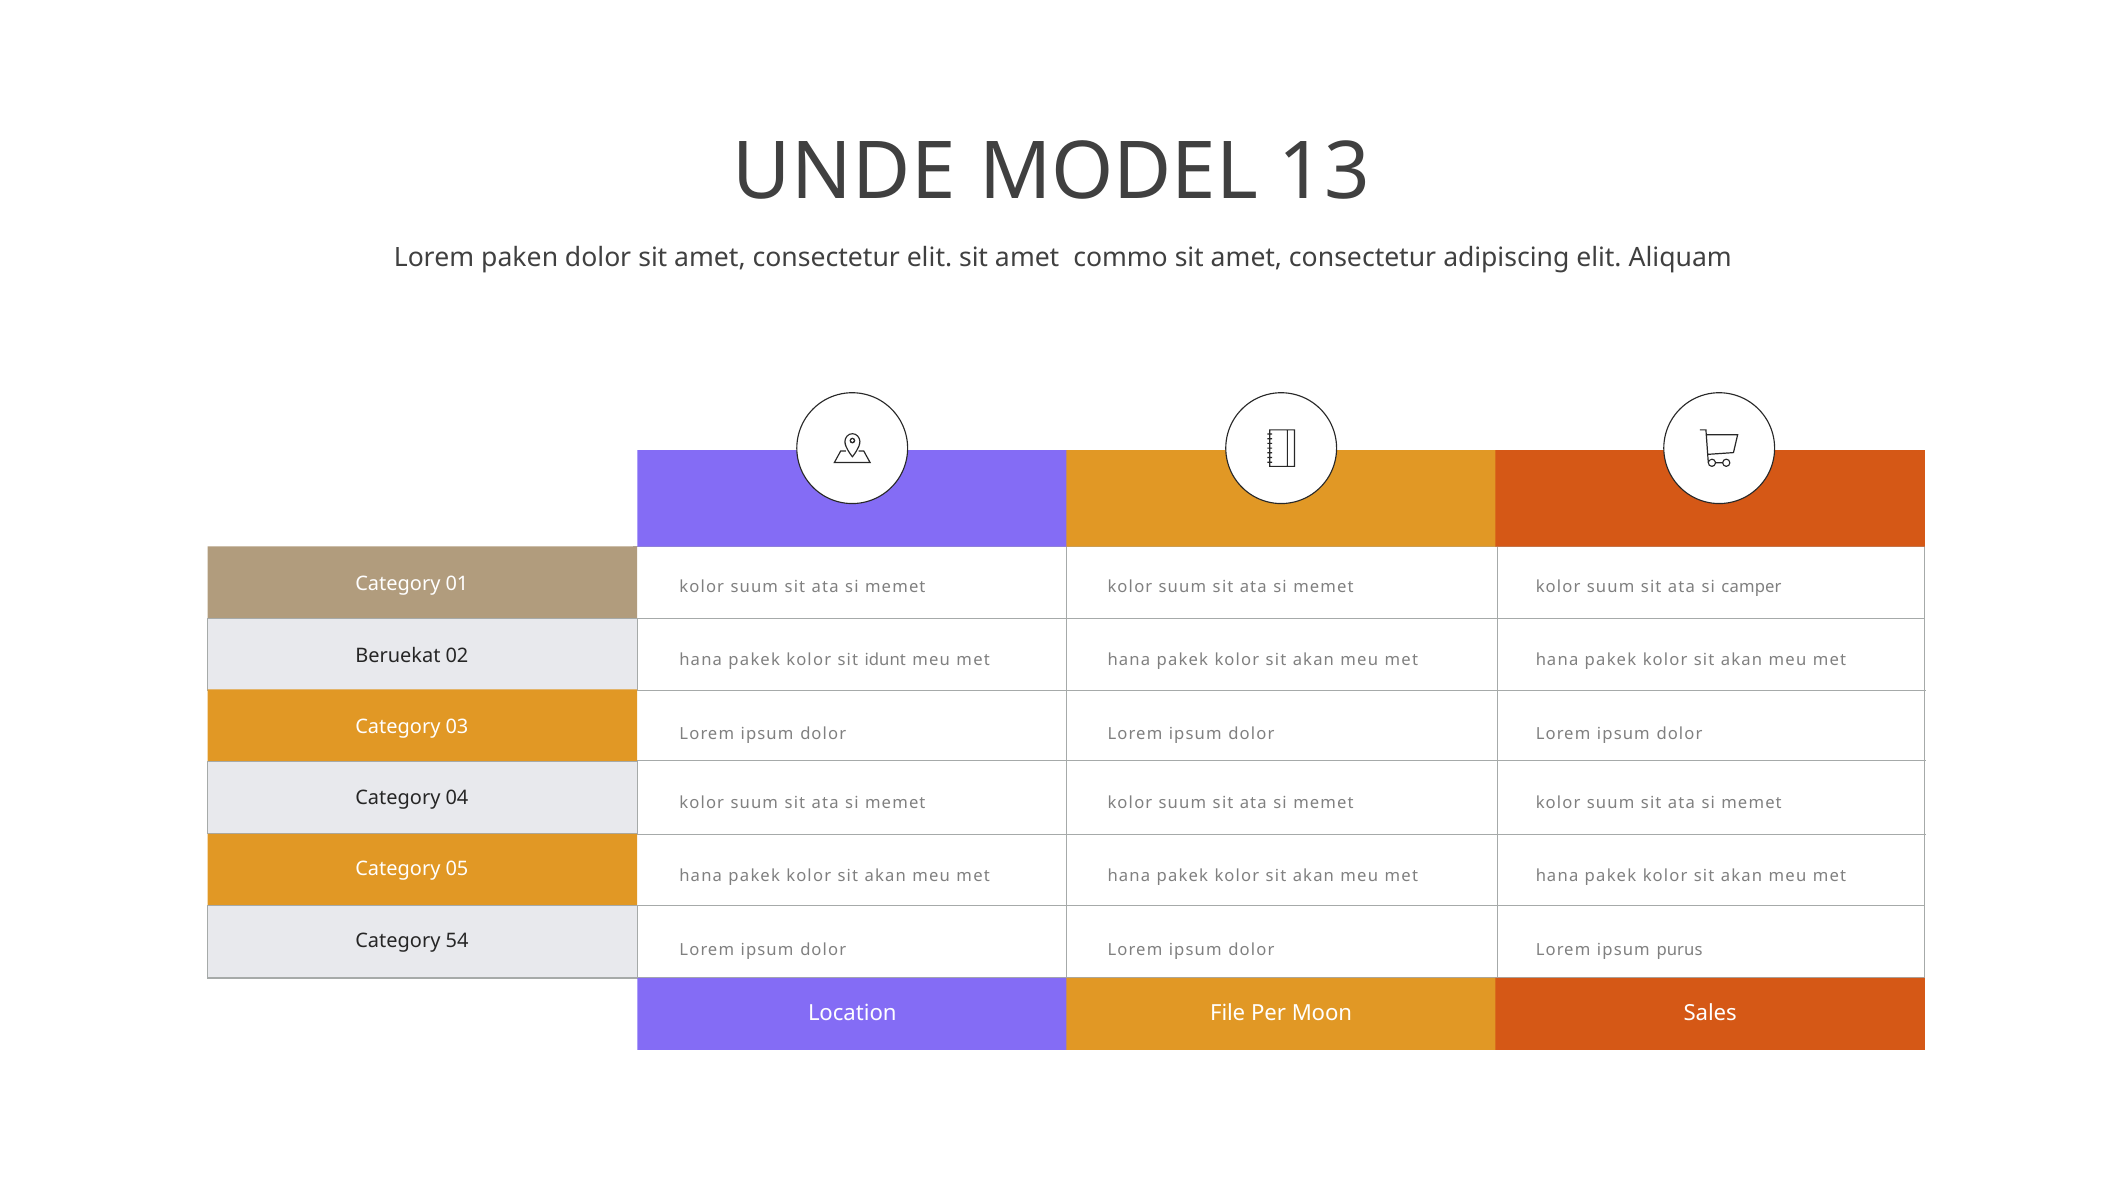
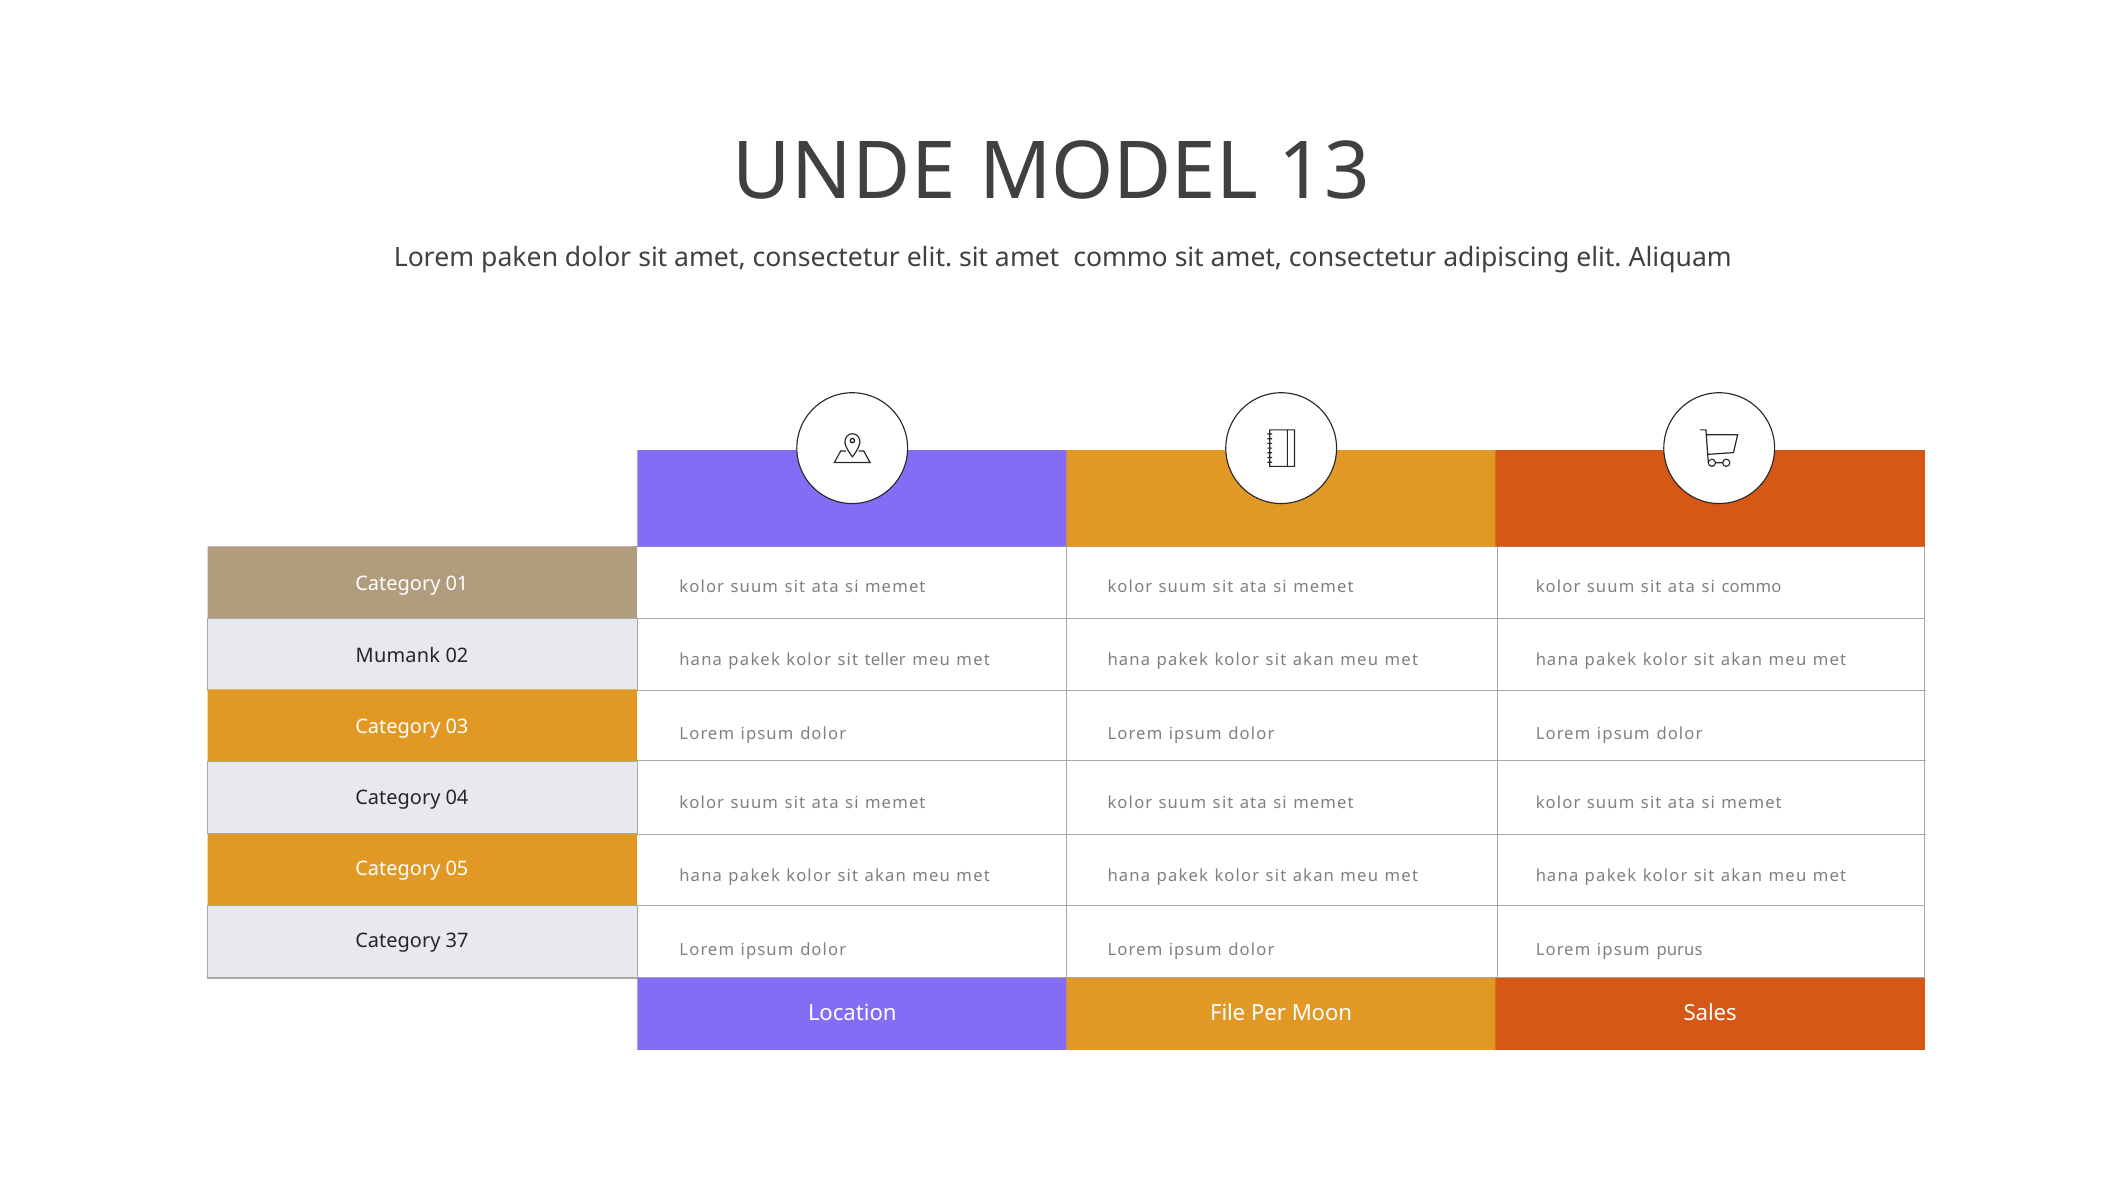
si camper: camper -> commo (1752, 587)
Beruekat: Beruekat -> Mumank (398, 656)
idunt: idunt -> teller (885, 660)
54: 54 -> 37 (457, 941)
